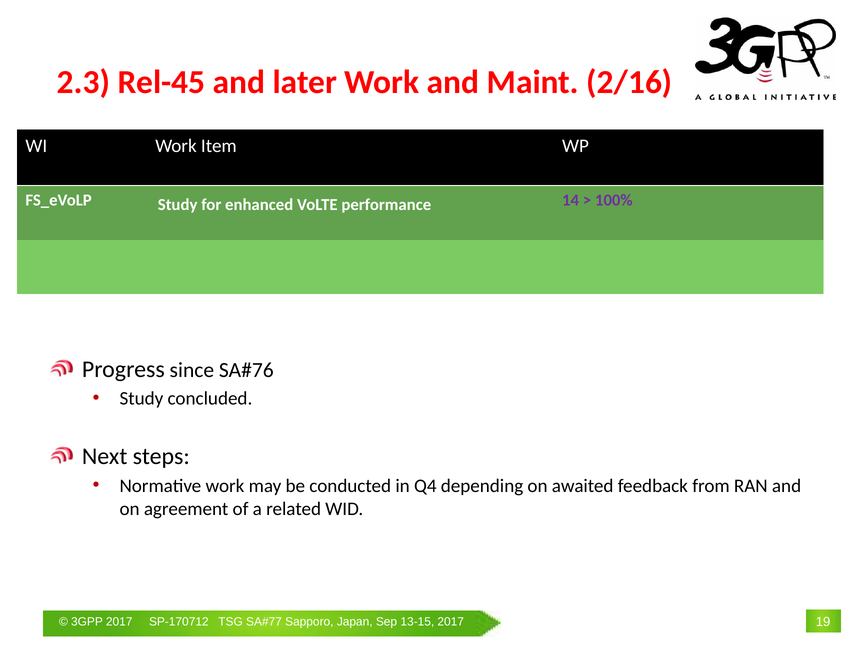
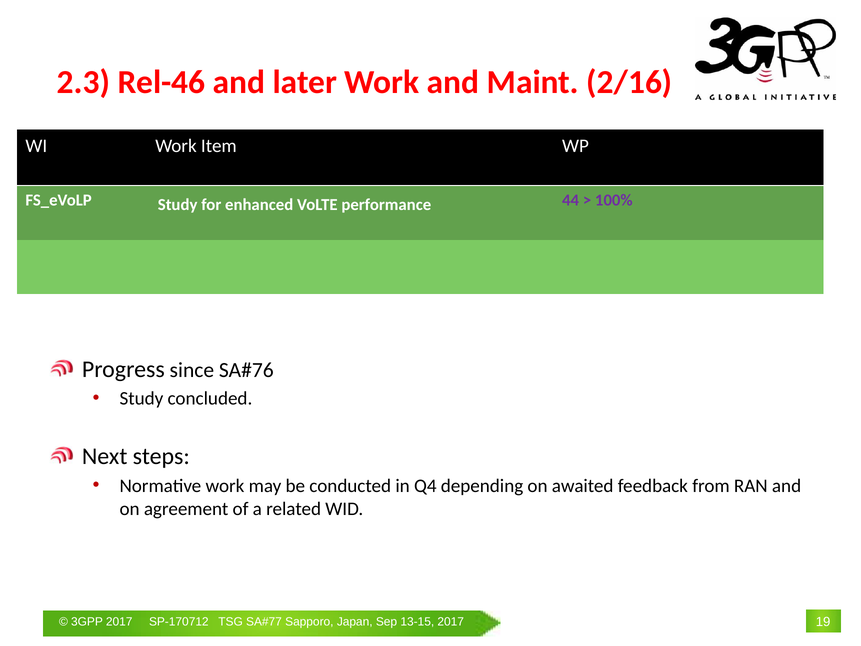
Rel-45: Rel-45 -> Rel-46 (161, 82)
14: 14 -> 44 (571, 200)
